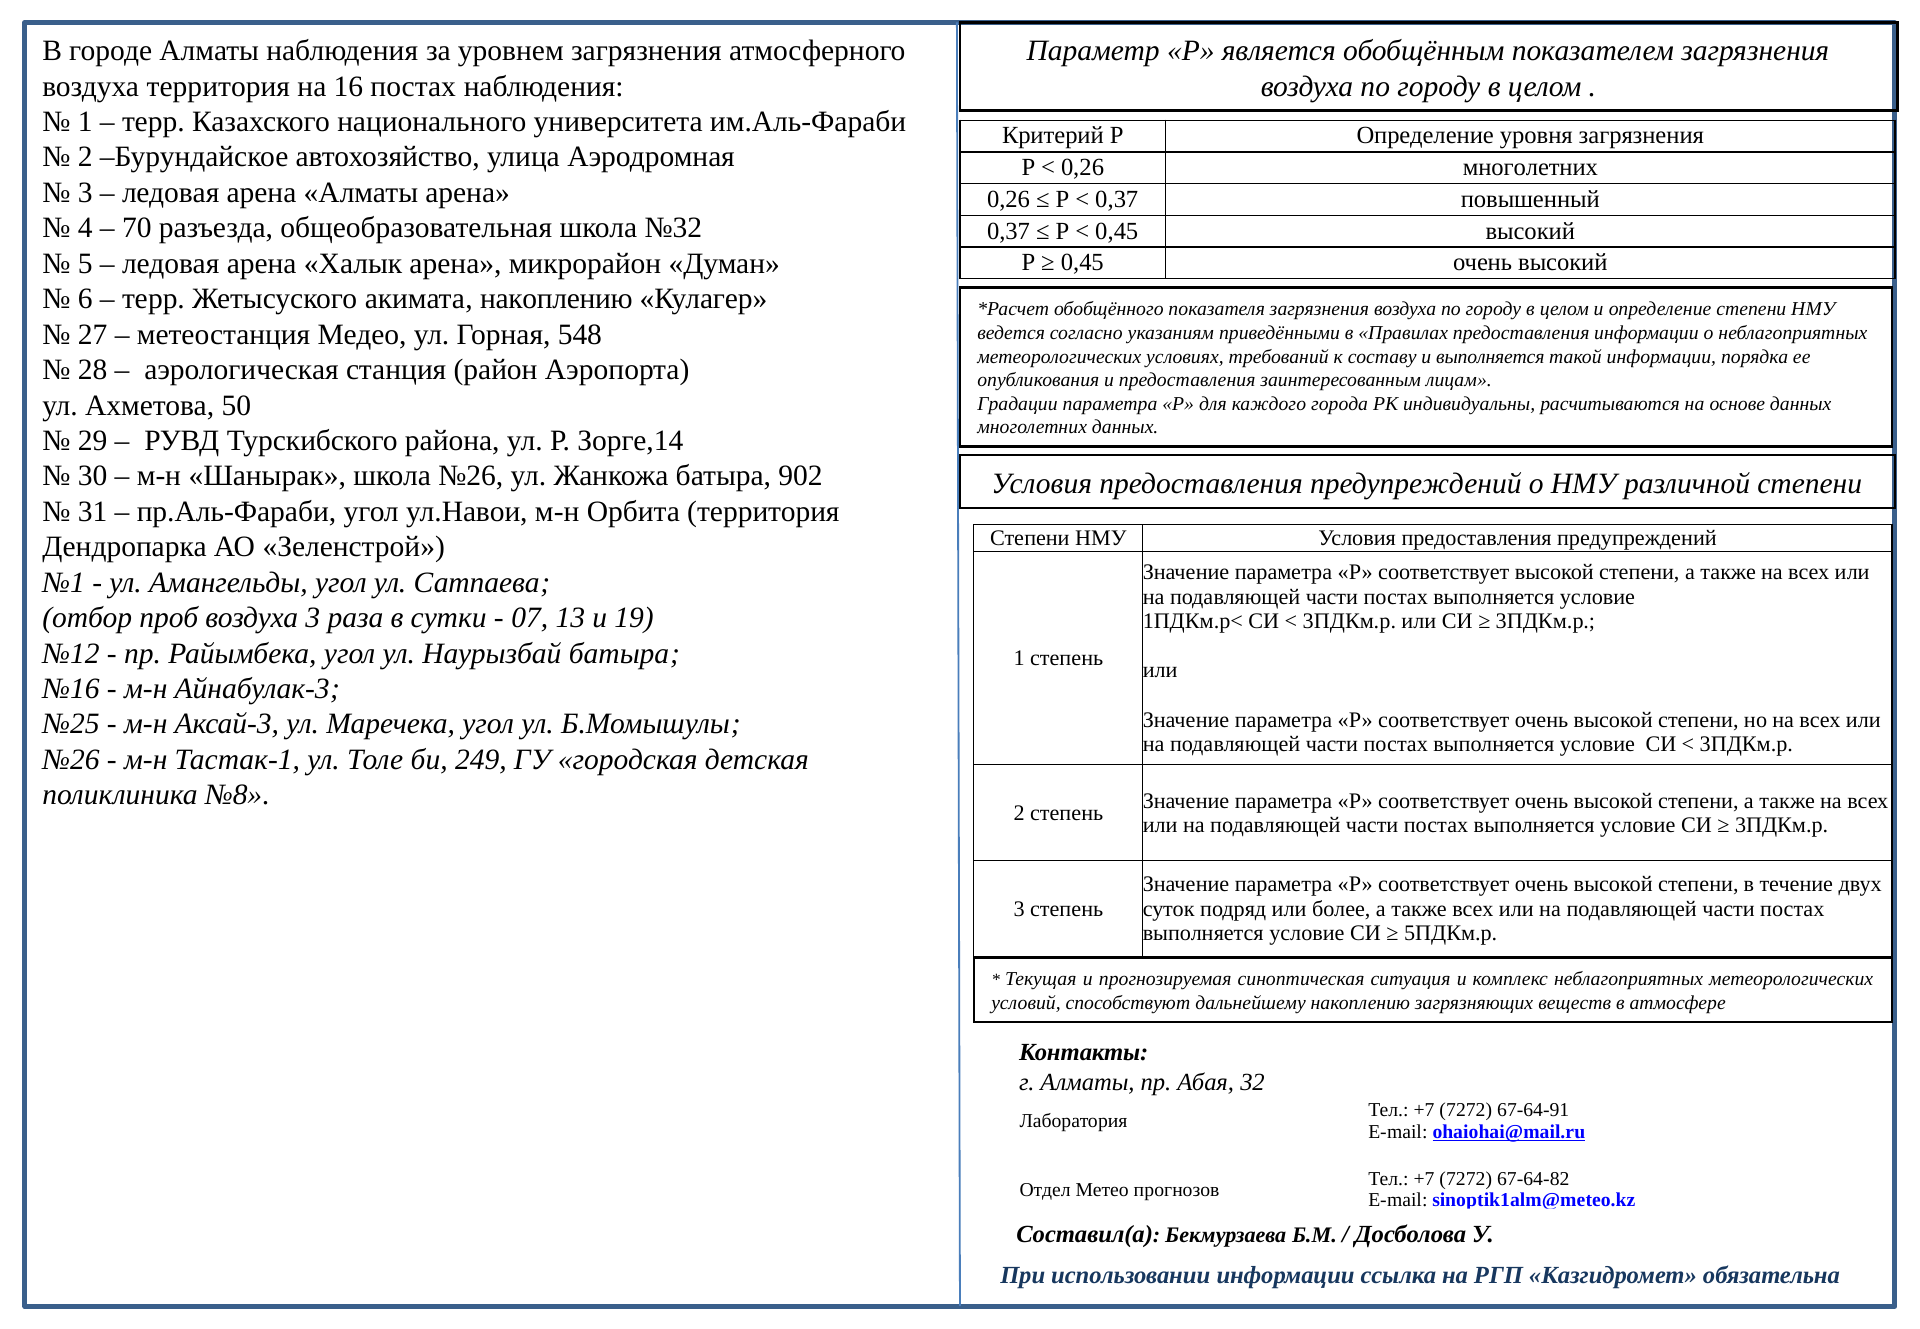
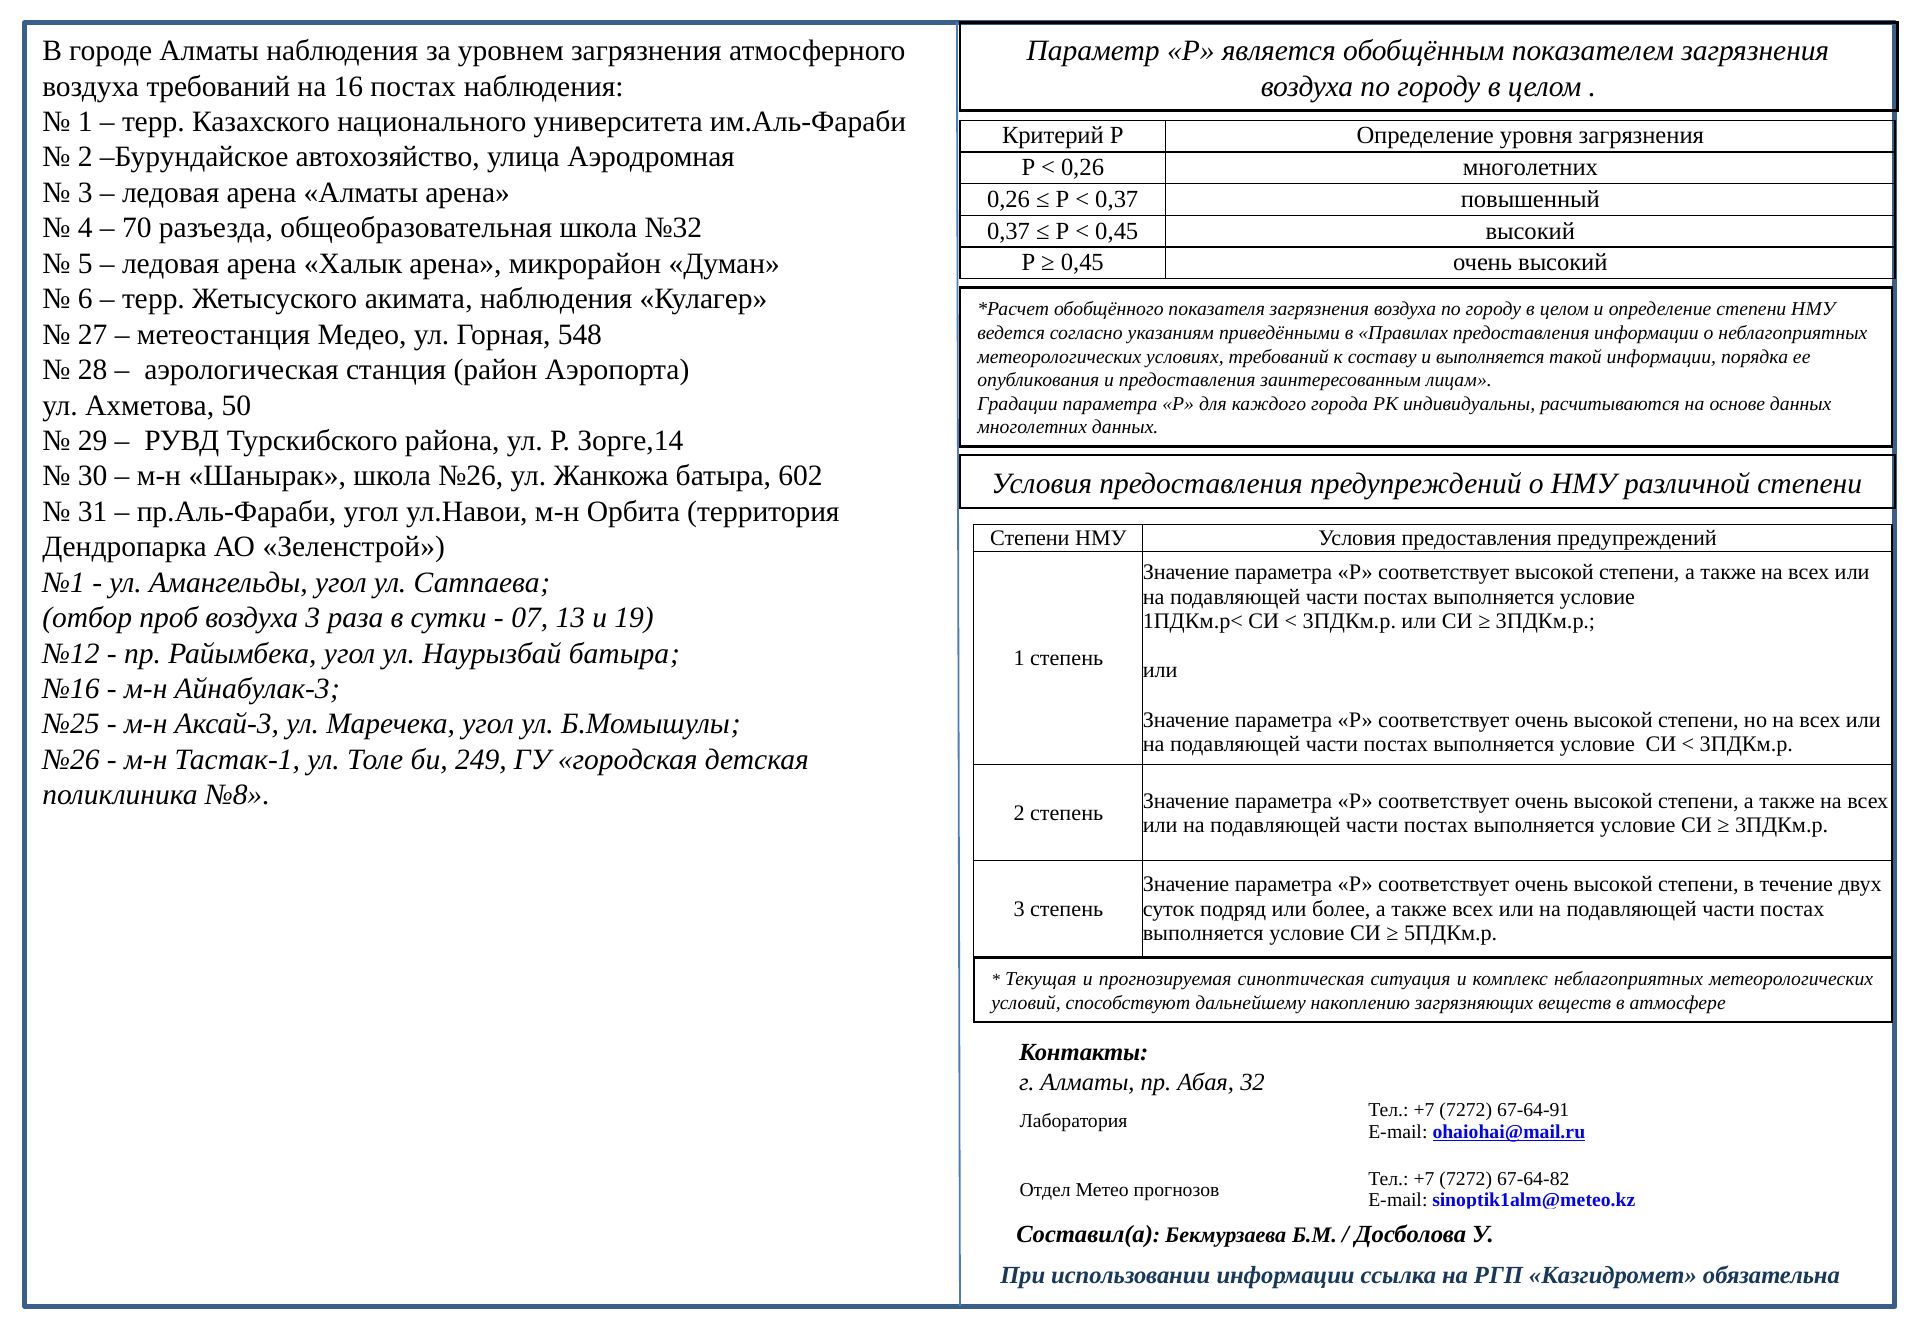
воздуха территория: территория -> требований (218, 86)
акимата накоплению: накоплению -> наблюдения (556, 299)
902: 902 -> 602 (800, 476)
